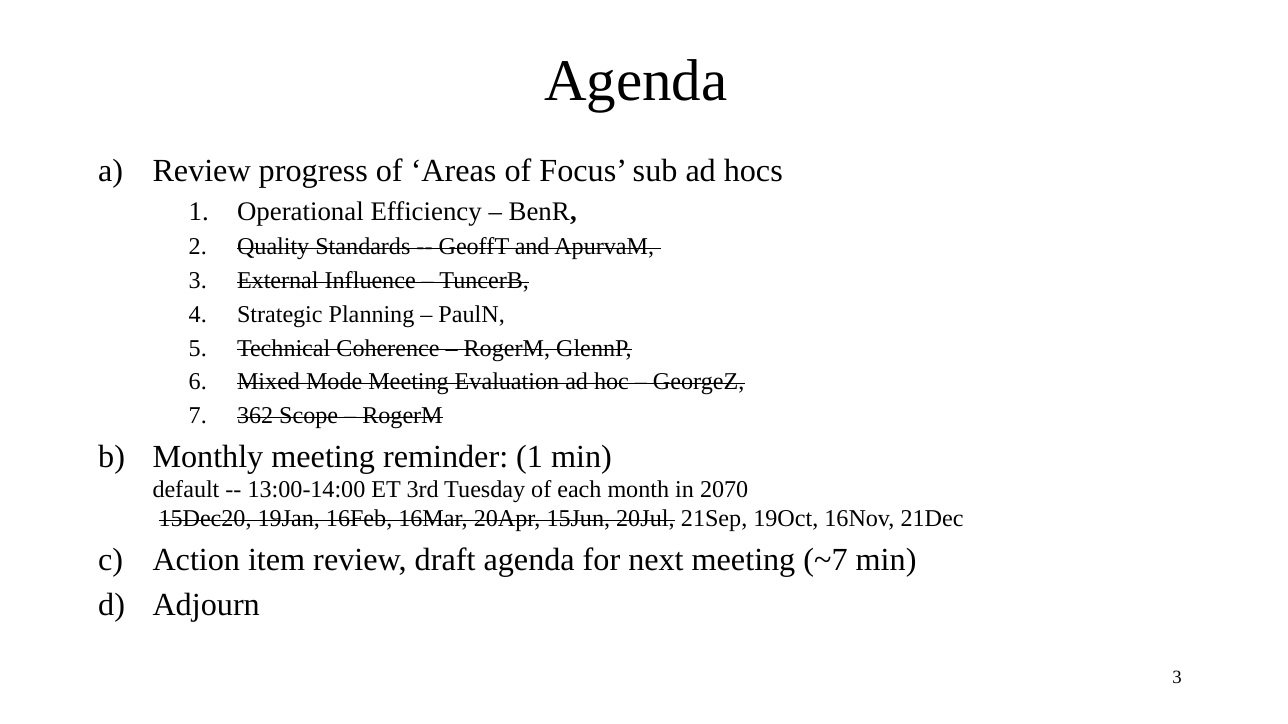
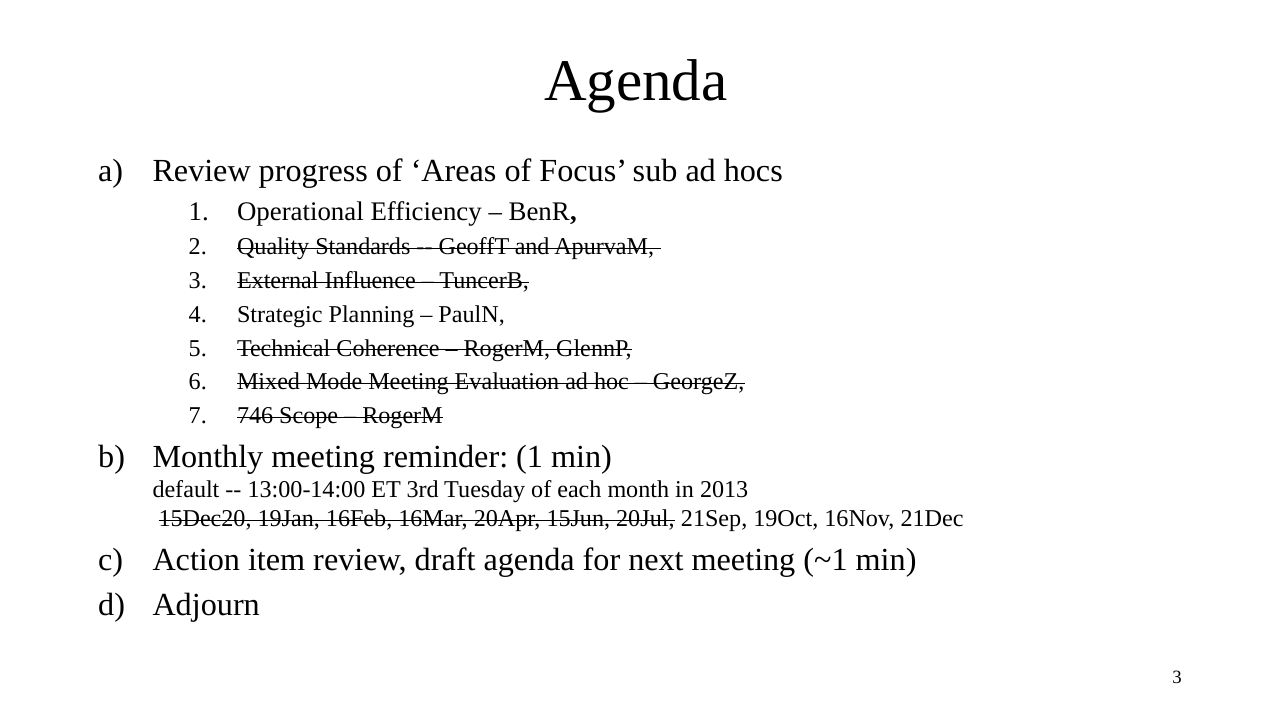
362: 362 -> 746 (255, 416)
2070: 2070 -> 2013 (724, 490)
~7: ~7 -> ~1 (826, 560)
